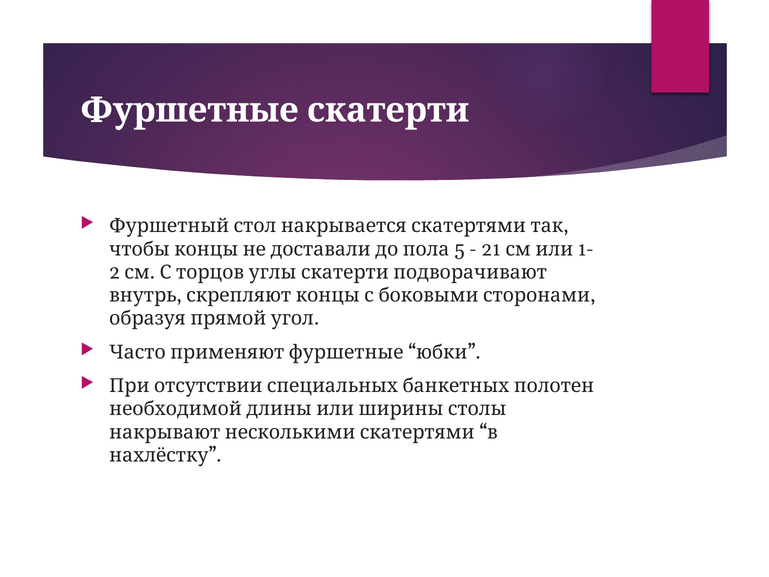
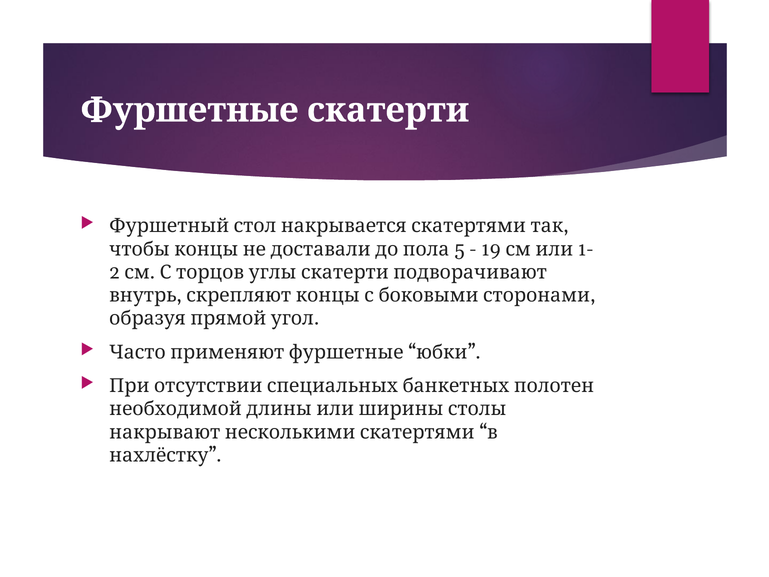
21: 21 -> 19 (491, 249)
